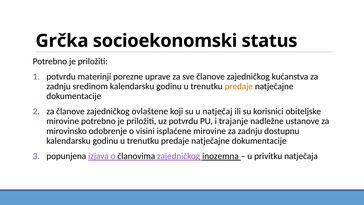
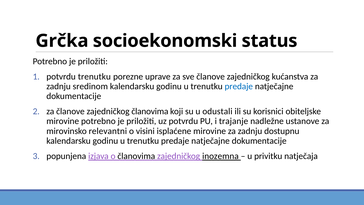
potvrdu materinji: materinji -> trenutku (94, 76)
predaje colour: orange -> blue (239, 86)
zajedničkog ovlaštene: ovlaštene -> članovima (150, 111)
natječaj: natječaj -> odustali (217, 111)
odobrenje: odobrenje -> relevantni (108, 131)
